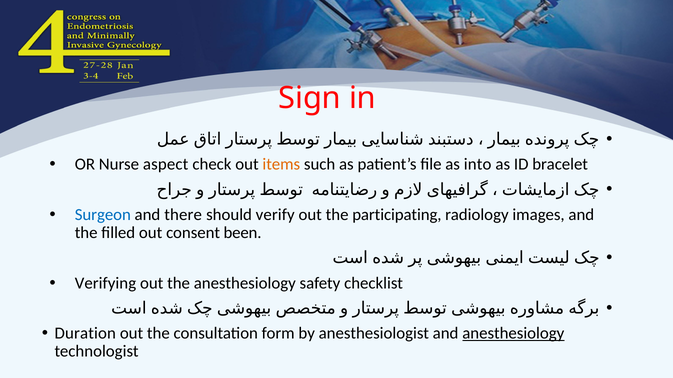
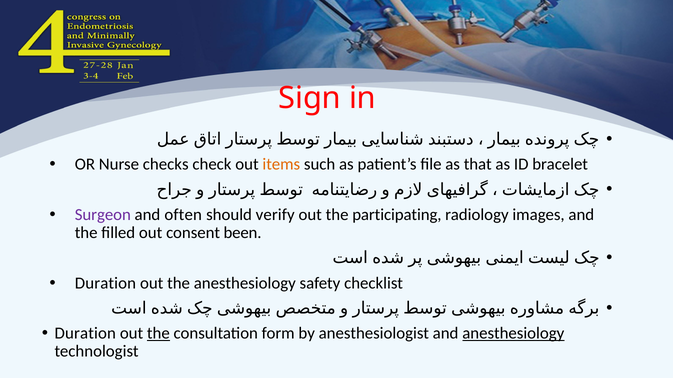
aspect: aspect -> checks (166, 165)
into: into -> that (478, 165)
Surgeon colour: blue -> purple (103, 215)
there: there -> often (183, 215)
Verifying: Verifying -> Duration (105, 283)
the underline: none -> present (158, 334)
